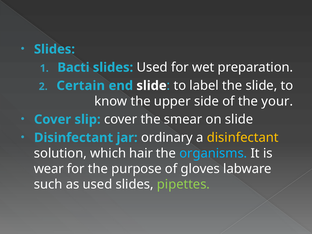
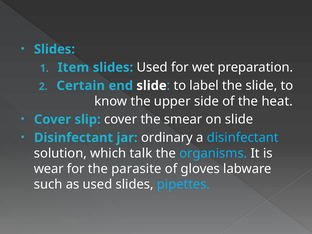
Bacti: Bacti -> Item (73, 67)
your: your -> heat (277, 101)
disinfectant colour: yellow -> light blue (243, 138)
hair: hair -> talk (141, 153)
purpose: purpose -> parasite (136, 169)
pipettes colour: light green -> light blue (183, 184)
